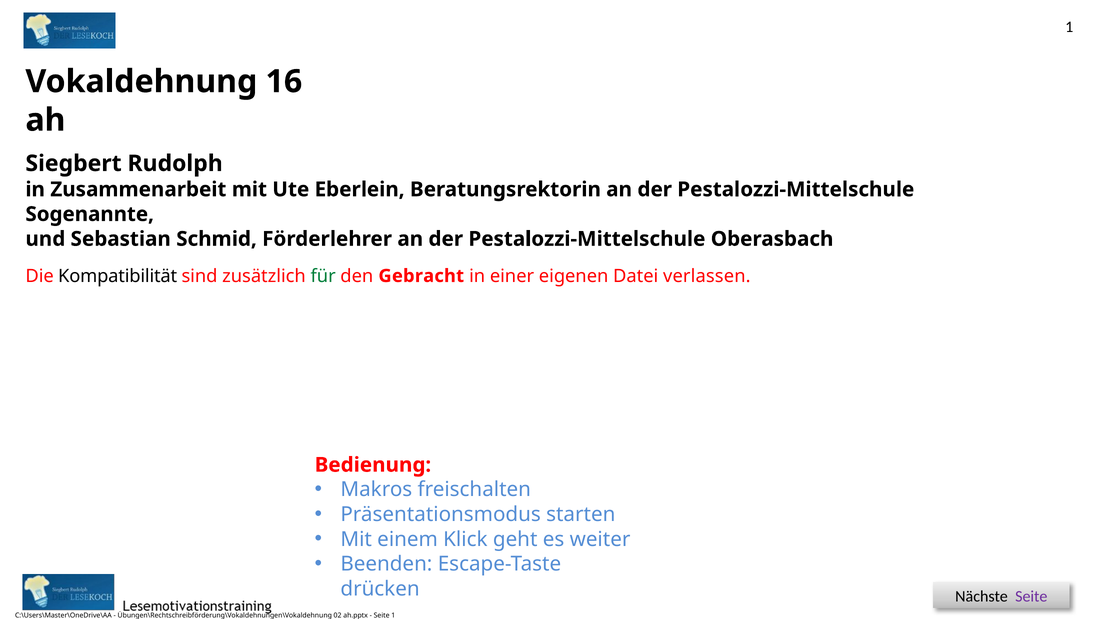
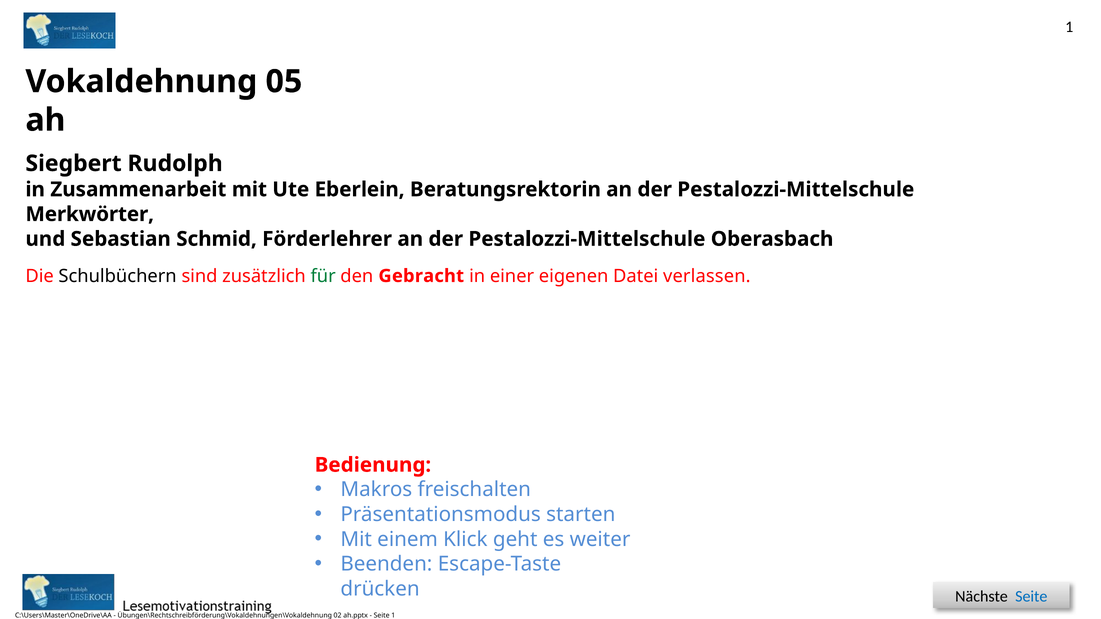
16: 16 -> 05 (284, 82)
Sogenannte: Sogenannte -> Merkwörter (90, 214)
Kompatibilität: Kompatibilität -> Schulbüchern (118, 276)
Seite colour: purple -> blue (1031, 597)
